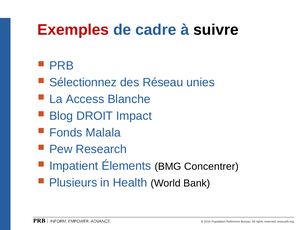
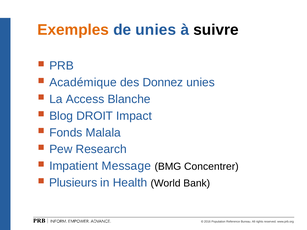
Exemples colour: red -> orange (73, 30)
de cadre: cadre -> unies (156, 30)
Sélectionnez: Sélectionnez -> Académique (83, 83)
Réseau: Réseau -> Donnez (163, 83)
Élements: Élements -> Message (126, 166)
